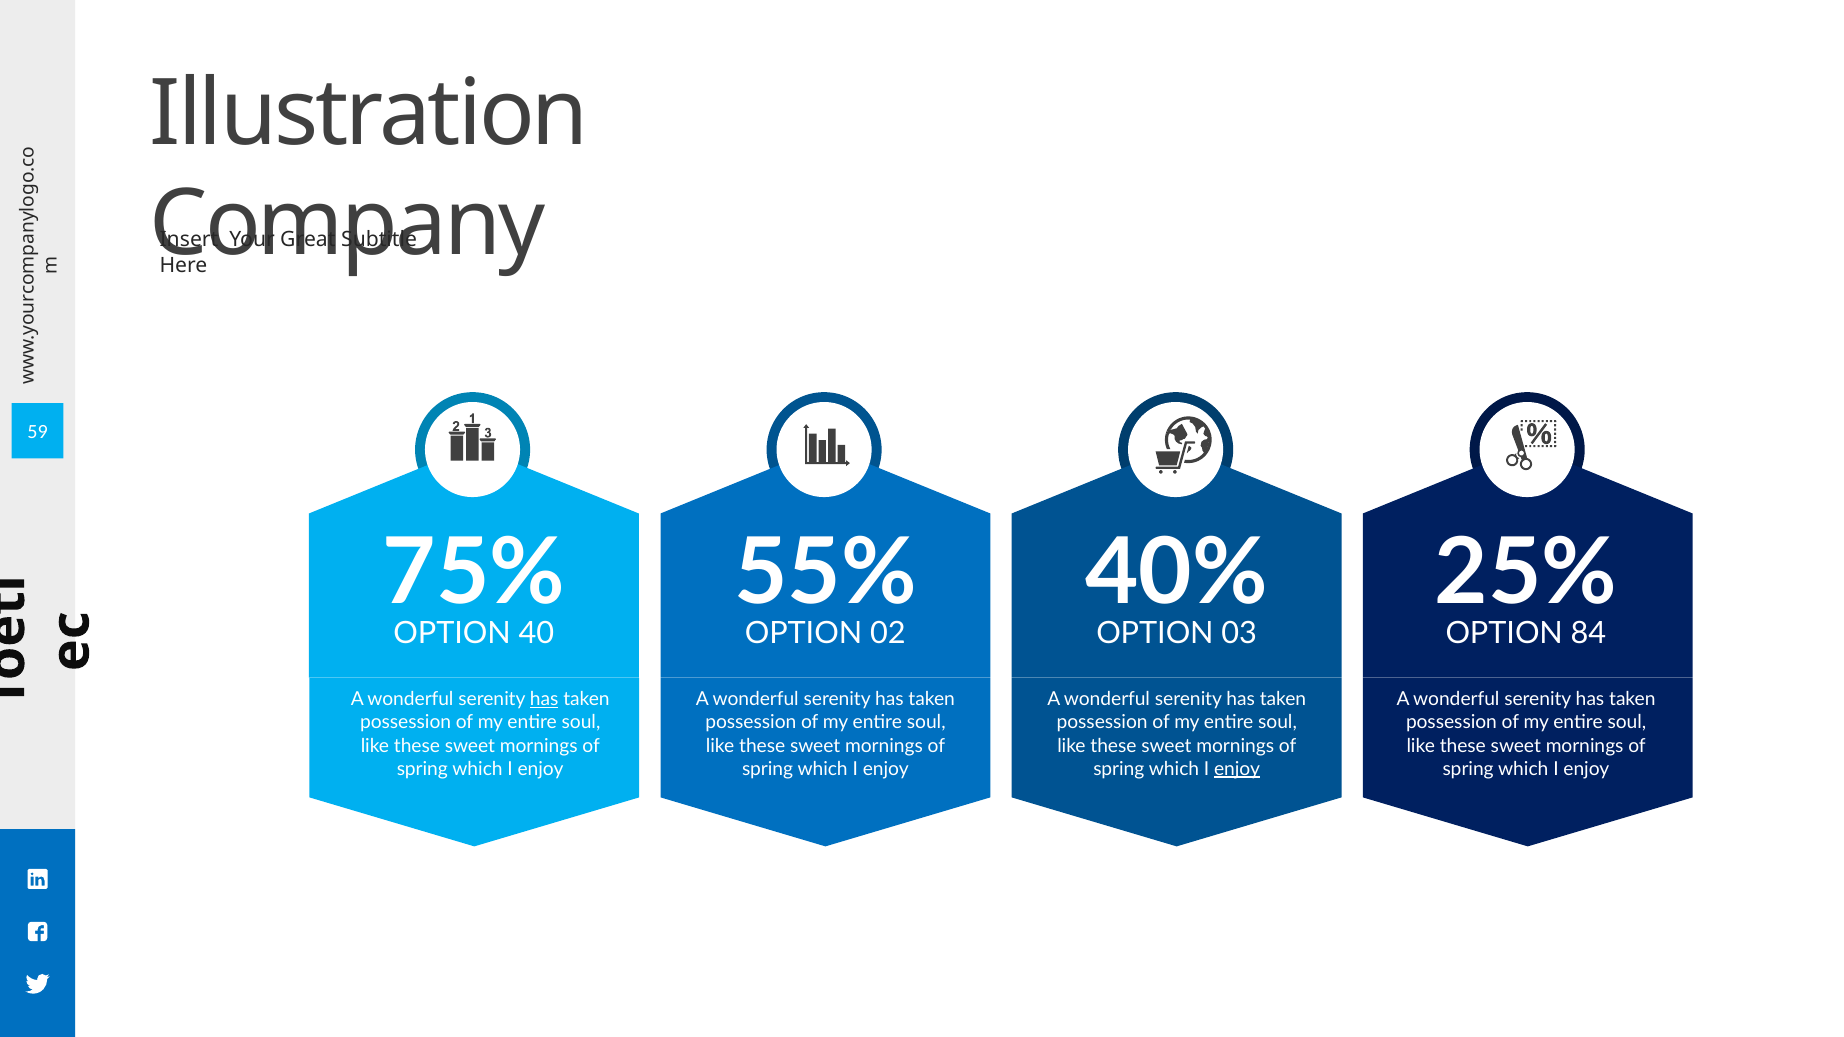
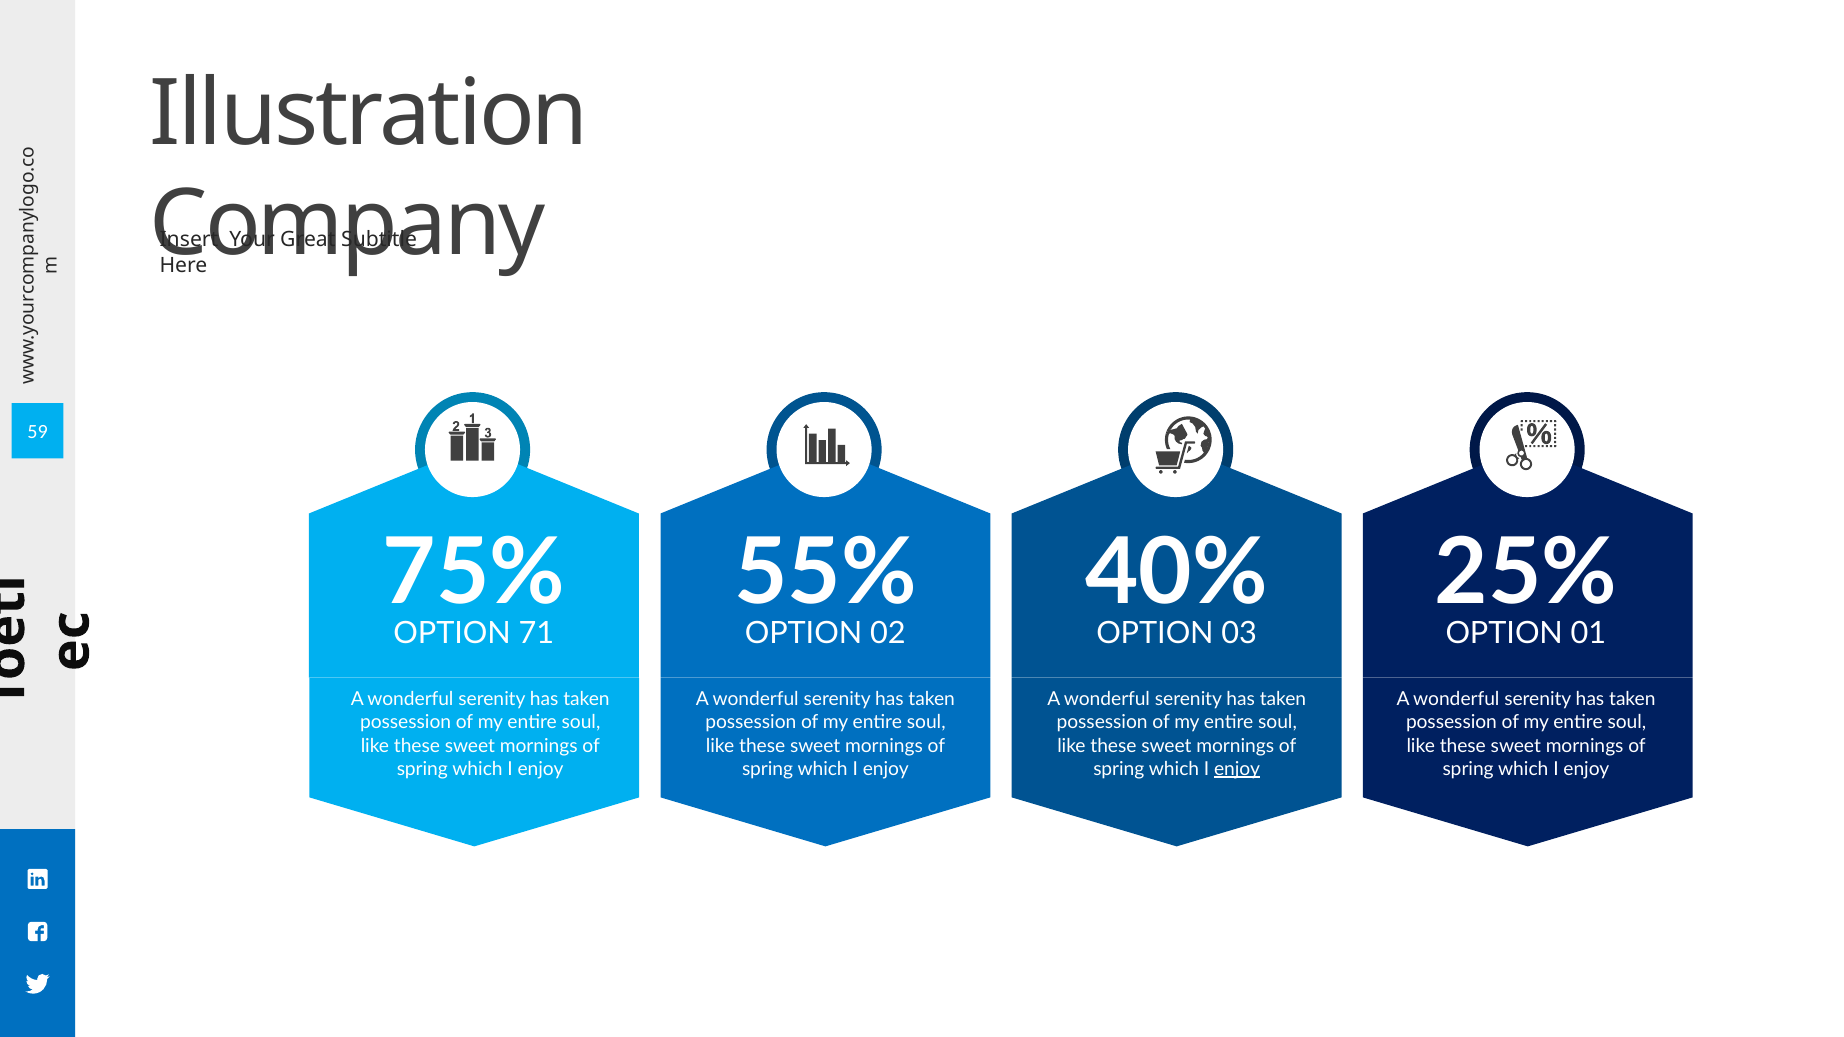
40: 40 -> 71 (536, 634)
84: 84 -> 01 (1589, 634)
has underline: present -> none (544, 700)
